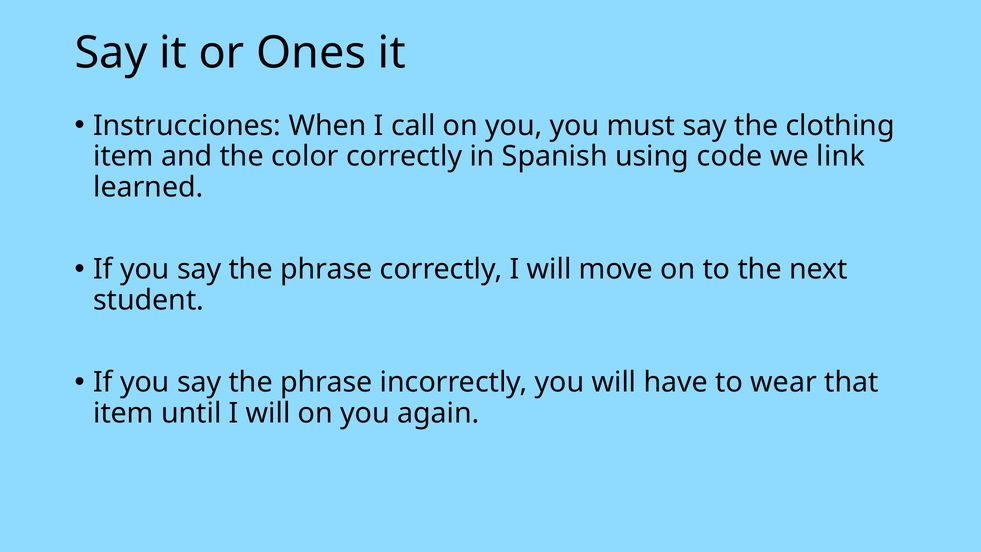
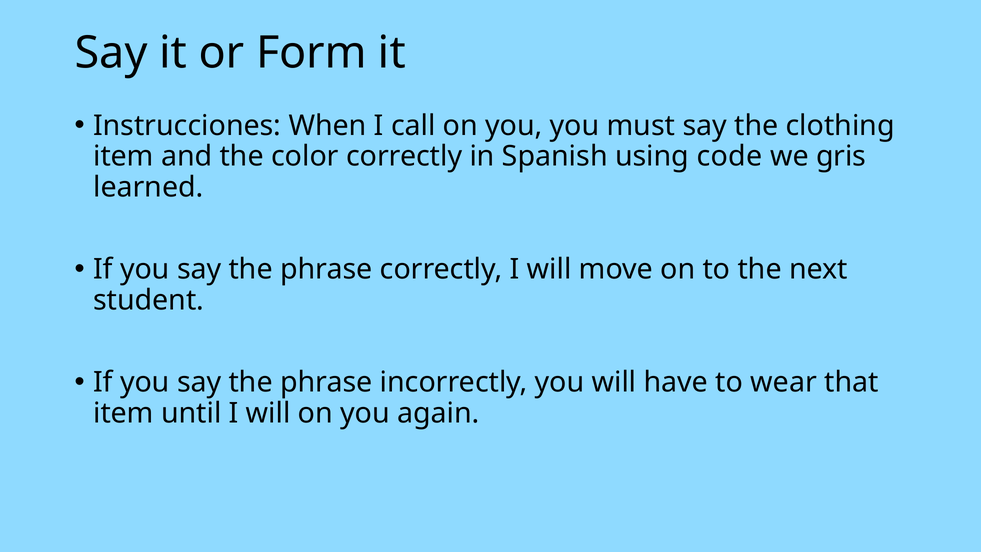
Ones: Ones -> Form (311, 53)
link: link -> gris (841, 156)
